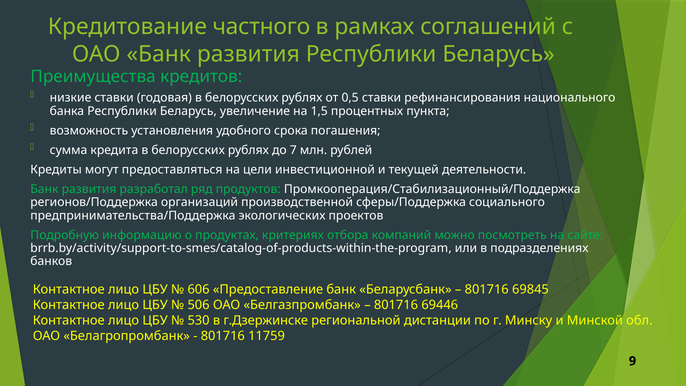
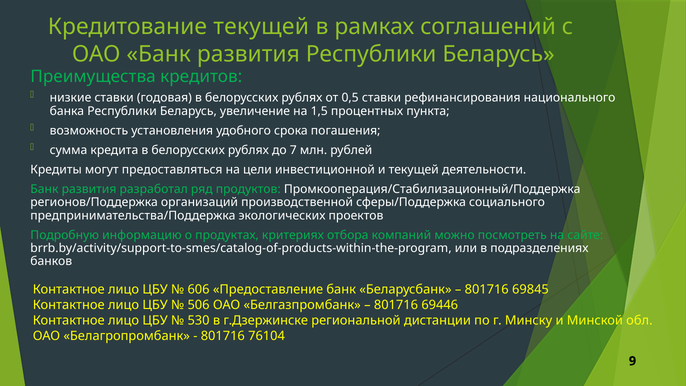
Кредитование частного: частного -> текущей (261, 27)
11759: 11759 -> 76104 (267, 336)
